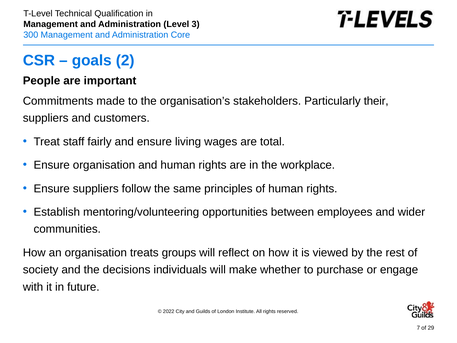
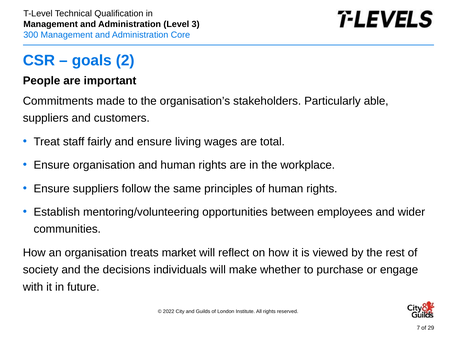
their: their -> able (376, 101)
groups: groups -> market (179, 253)
